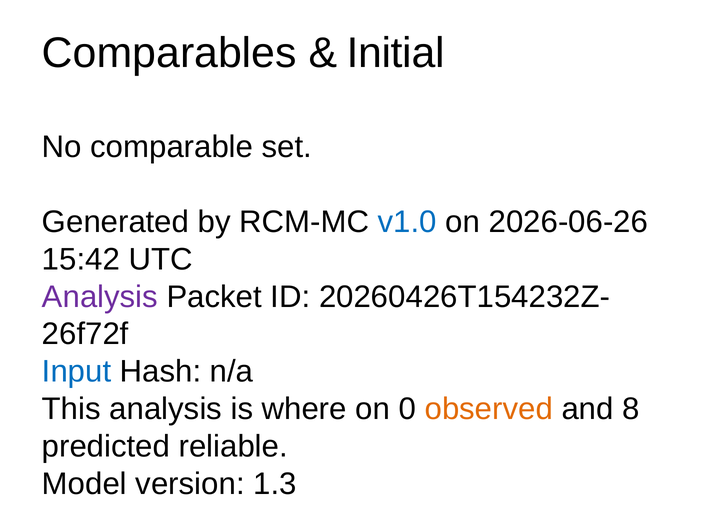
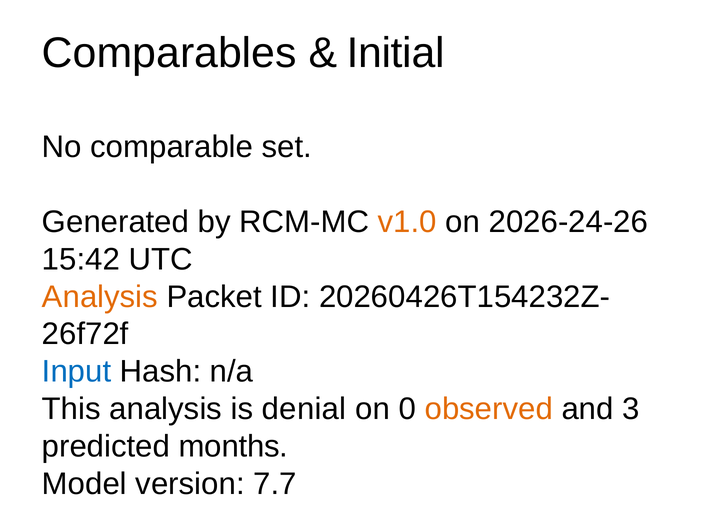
v1.0 colour: blue -> orange (407, 222)
2026-06-26: 2026-06-26 -> 2026-24-26 (568, 222)
Analysis colour: purple -> orange (100, 297)
where: where -> denial (304, 409)
8: 8 -> 3 (631, 409)
reliable: reliable -> months (233, 446)
1.3: 1.3 -> 7.7 (275, 484)
